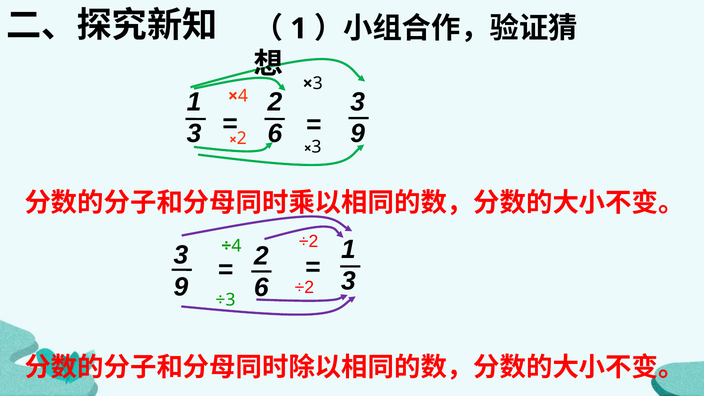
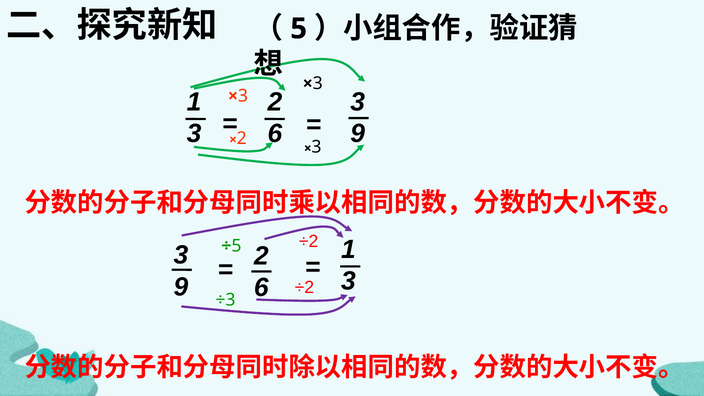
1: 1 -> 5 (299, 29)
4: 4 -> 3 (243, 96)
4: 4 -> 5 (236, 246)
